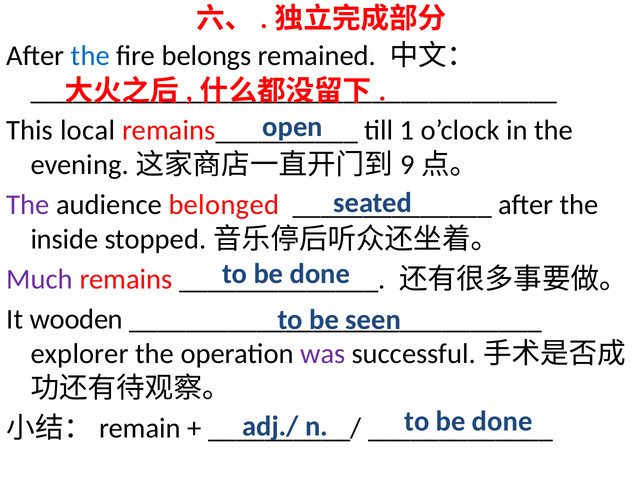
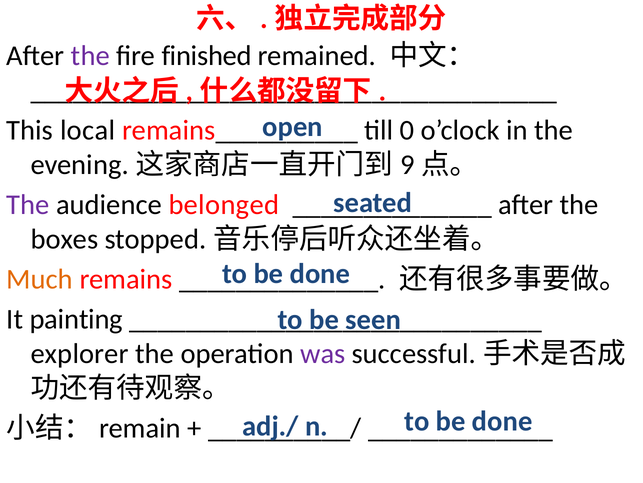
the colour: blue -> purple (90, 56)
belongs: belongs -> finished (207, 56)
1: 1 -> 0 (407, 130)
inside: inside -> boxes (64, 239)
Much colour: purple -> orange (40, 279)
wooden: wooden -> painting (76, 319)
